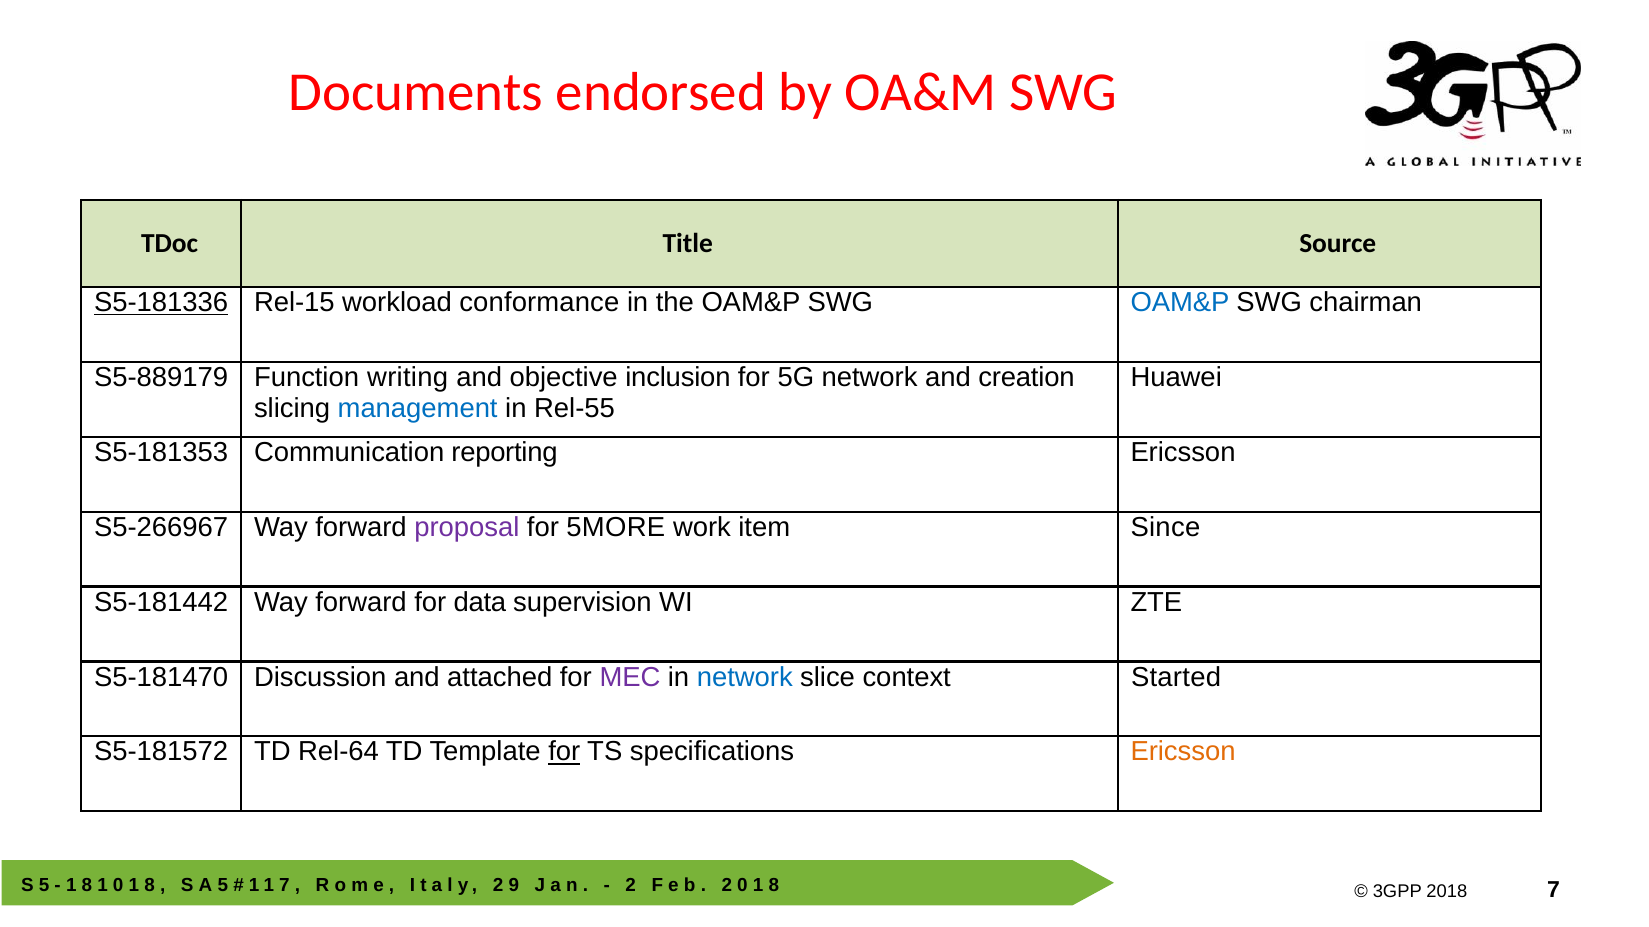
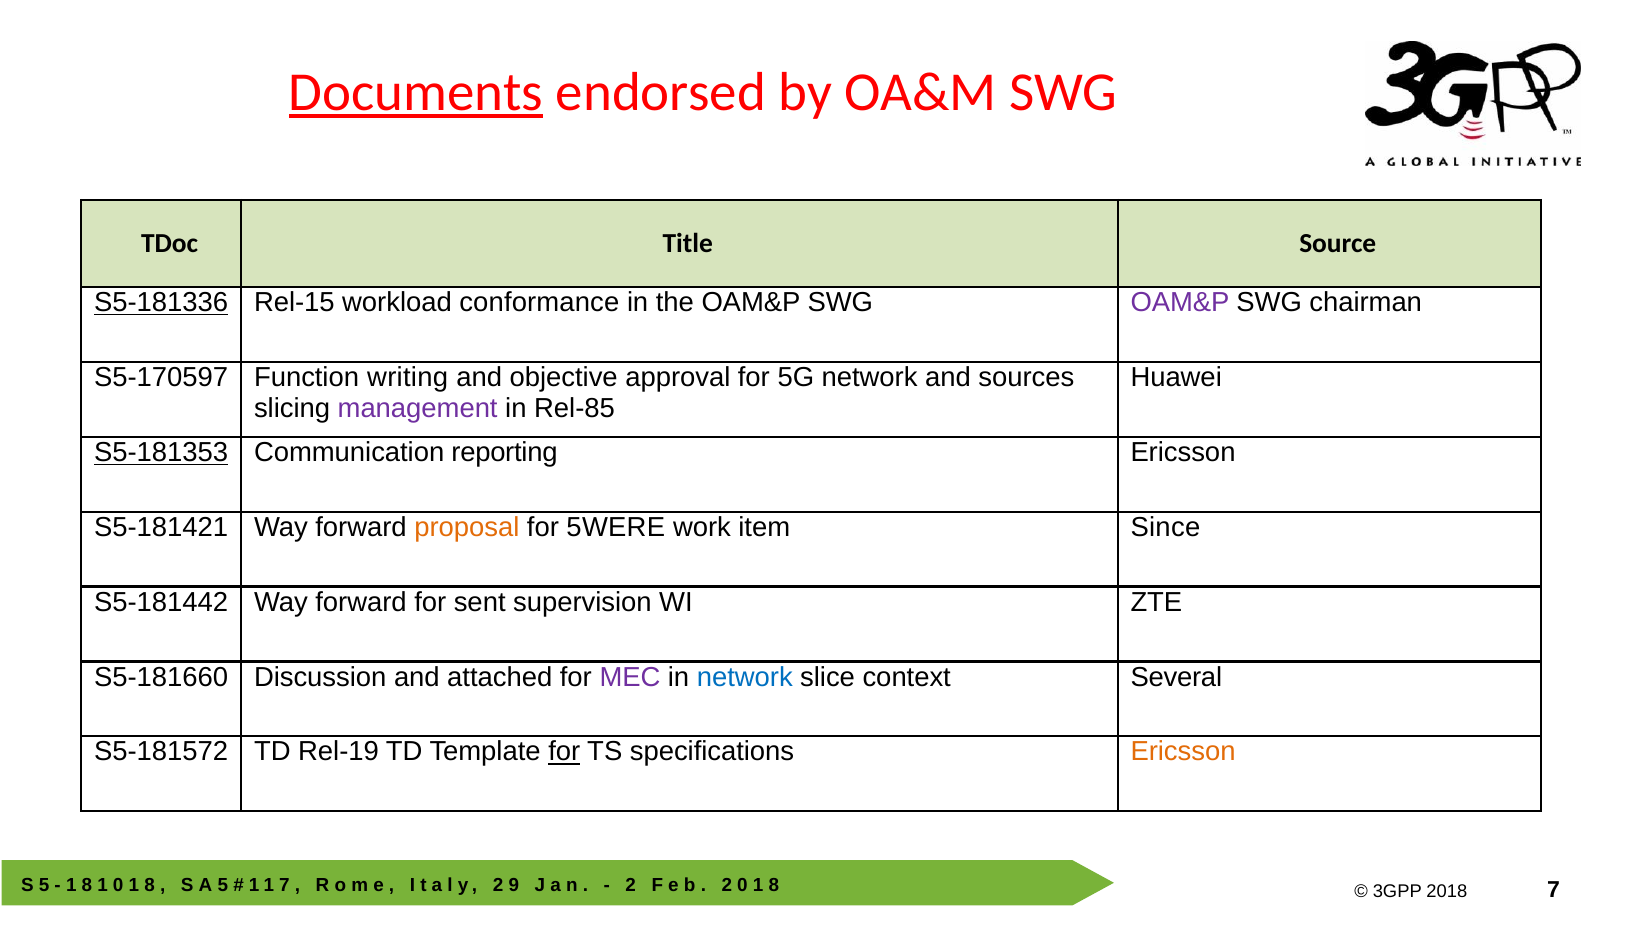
Documents underline: none -> present (416, 92)
OAM&P colour: blue -> purple (1180, 303)
S5-889179: S5-889179 -> S5-170597 (161, 378)
inclusion: inclusion -> approval (678, 378)
creation: creation -> sources (1026, 378)
management colour: blue -> purple (418, 408)
Rel-55: Rel-55 -> Rel-85 (575, 408)
S5-181353 underline: none -> present (161, 453)
S5-266967: S5-266967 -> S5-181421 (161, 528)
proposal colour: purple -> orange (467, 528)
5MORE: 5MORE -> 5WERE (616, 528)
data: data -> sent (480, 603)
S5-181470: S5-181470 -> S5-181660 (161, 677)
Started: Started -> Several (1176, 677)
Rel-64: Rel-64 -> Rel-19 (339, 752)
